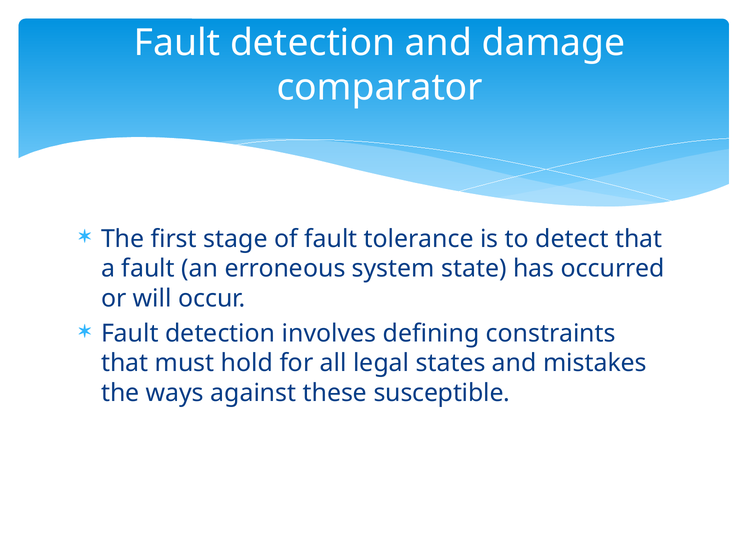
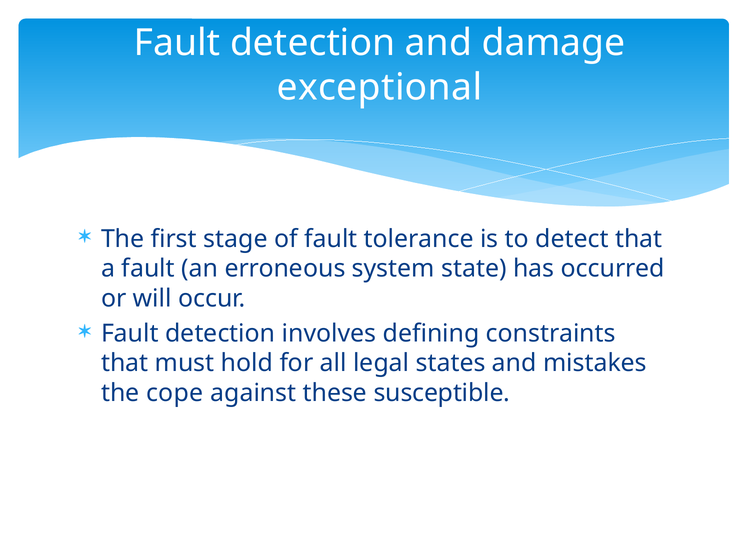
comparator: comparator -> exceptional (379, 88)
ways: ways -> cope (175, 393)
